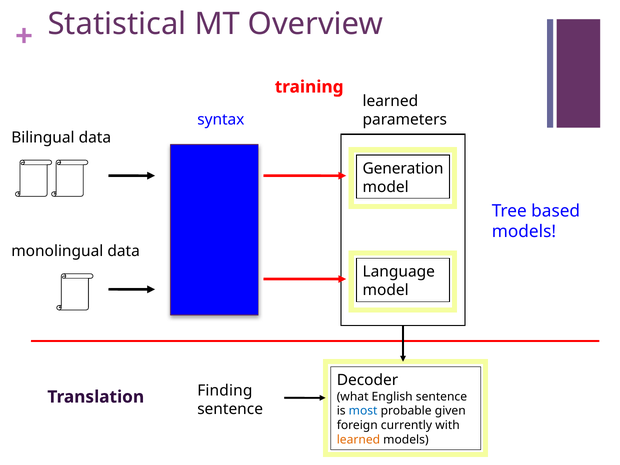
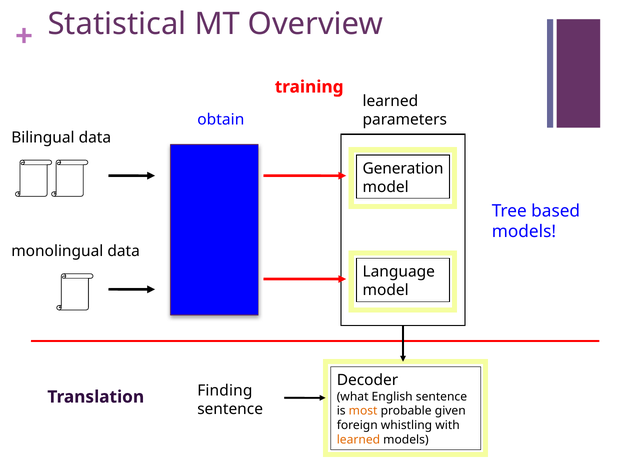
syntax: syntax -> obtain (221, 120)
most colour: blue -> orange (363, 411)
currently: currently -> whistling (407, 425)
